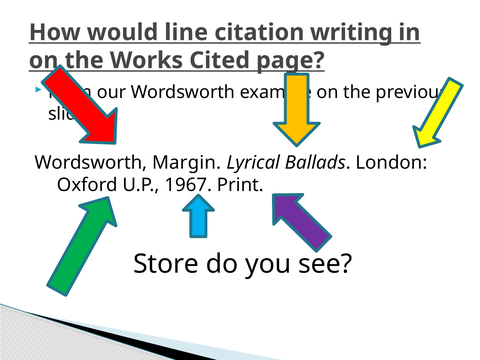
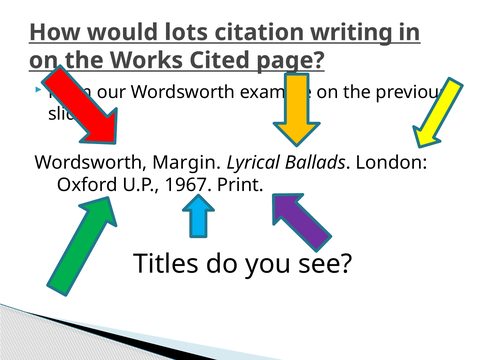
line: line -> lots (186, 32)
Store: Store -> Titles (166, 264)
